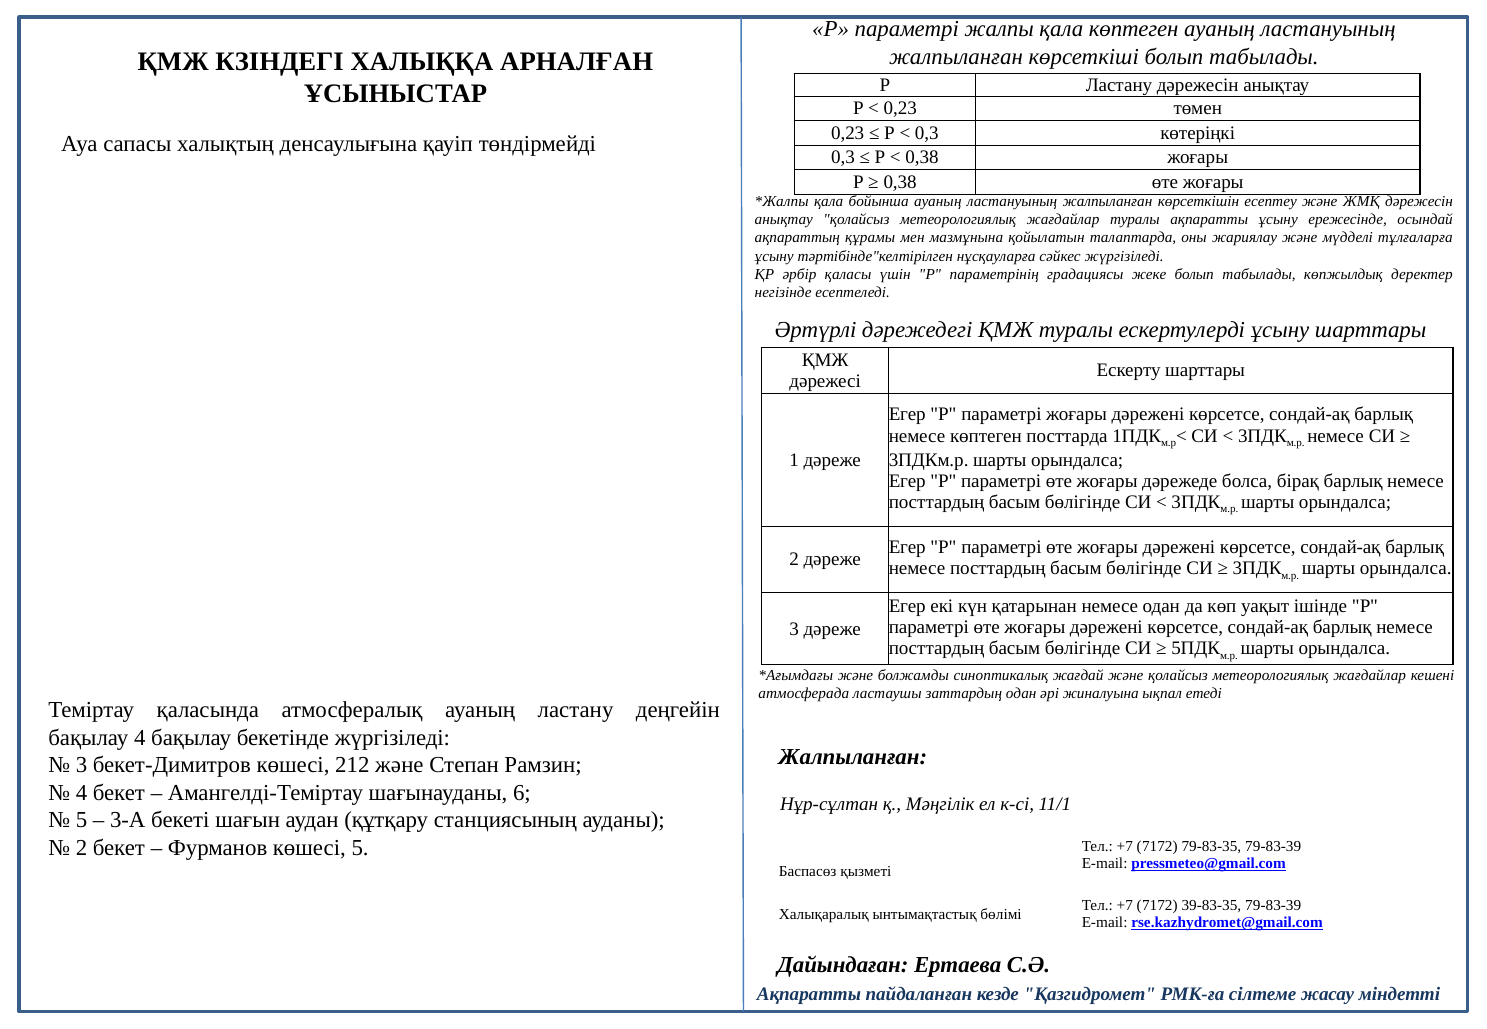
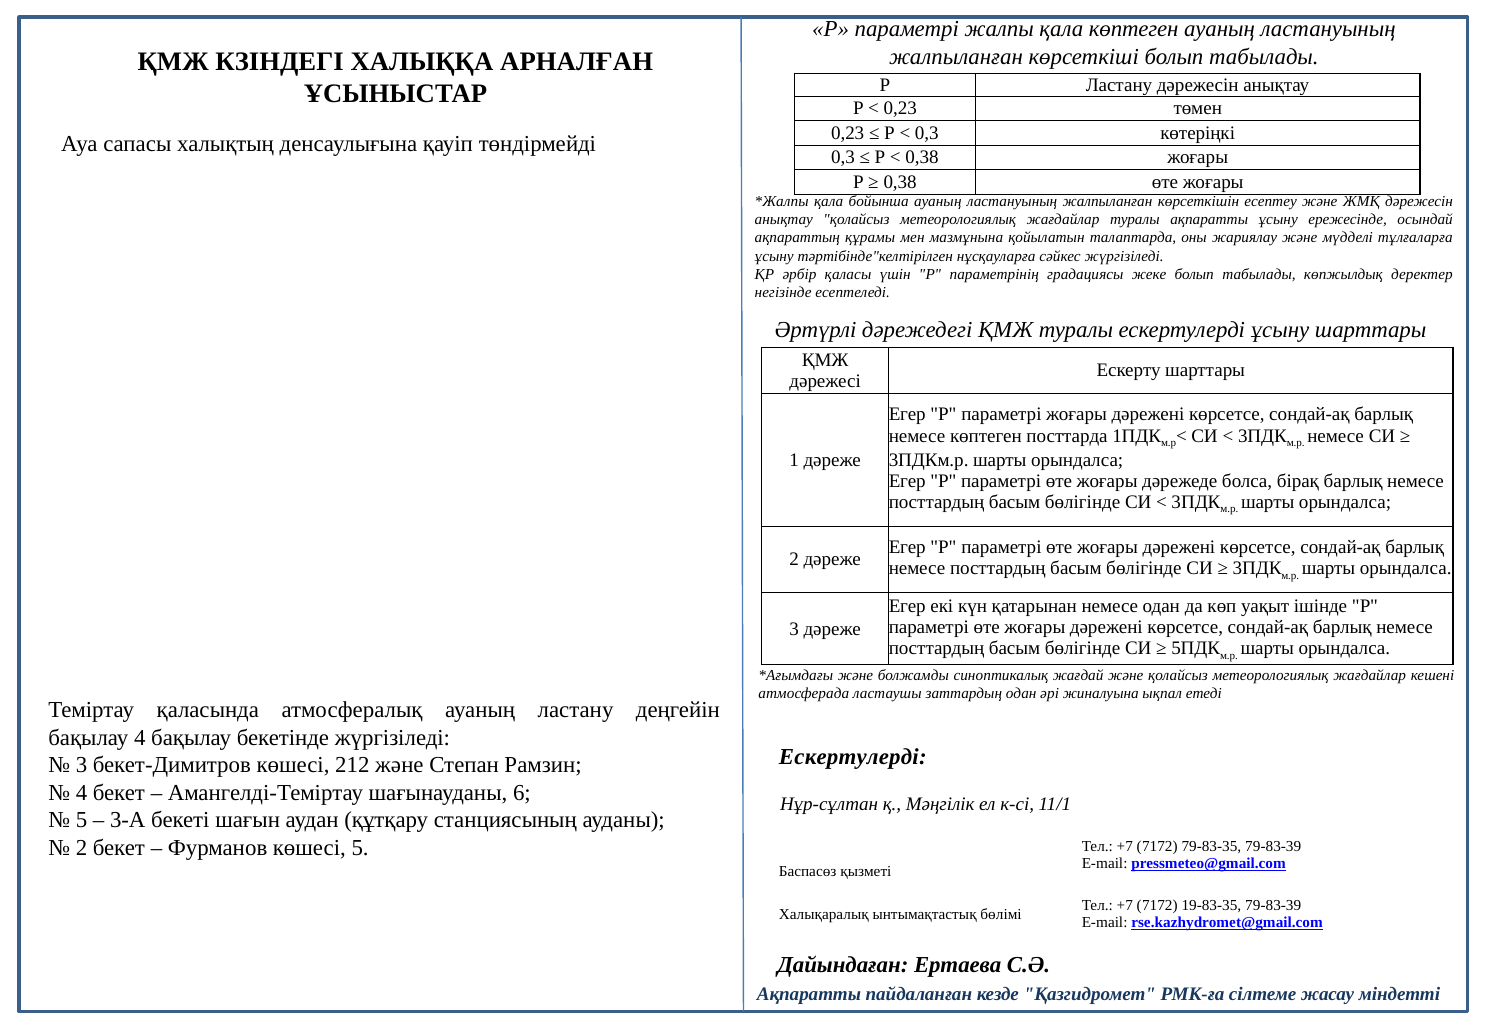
Жалпыланған: Жалпыланған -> Ескертулерді (853, 757)
39-83-35: 39-83-35 -> 19-83-35 (1211, 906)
